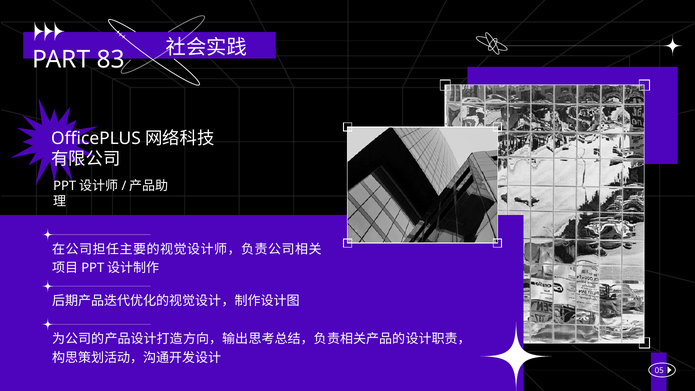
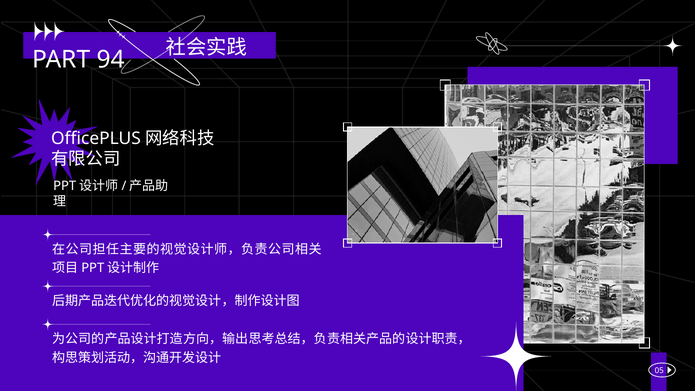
83: 83 -> 94 (111, 59)
